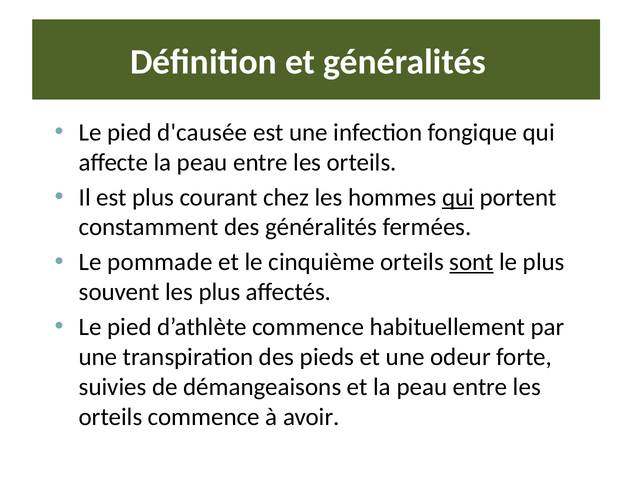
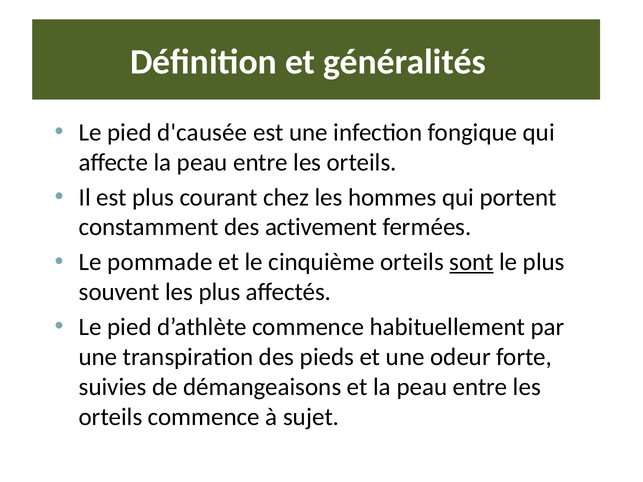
qui underline: present -> none (458, 197)
des généralités: généralités -> activement (321, 227)
avoir: avoir -> sujet (311, 417)
